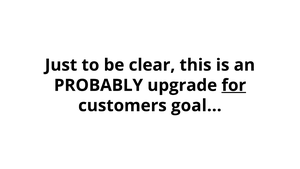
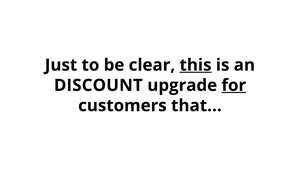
this underline: none -> present (195, 65)
PROBABLY: PROBABLY -> DISCOUNT (98, 85)
goal: goal -> that (196, 105)
